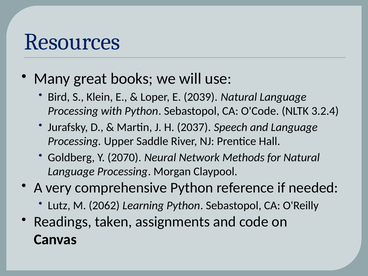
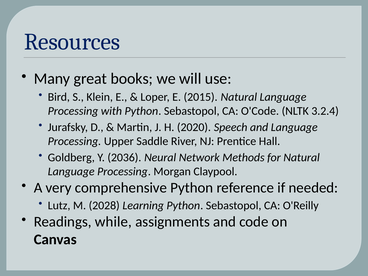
2039: 2039 -> 2015 (201, 97)
2037: 2037 -> 2020 (194, 127)
2070: 2070 -> 2036 (124, 157)
2062: 2062 -> 2028 (104, 206)
taken: taken -> while (113, 222)
